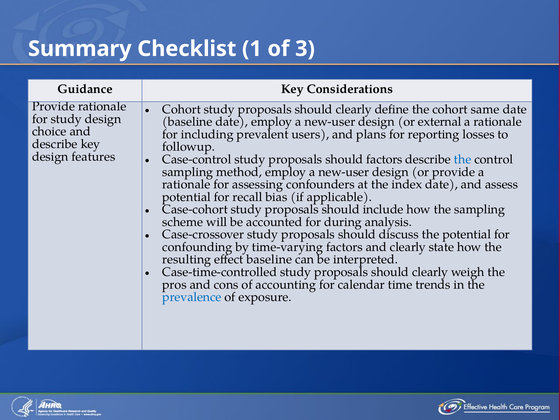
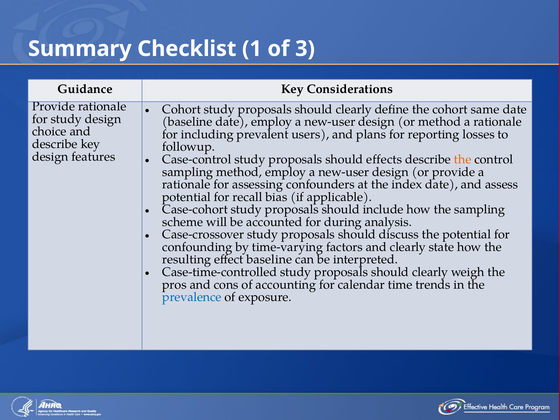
or external: external -> method (440, 122)
should factors: factors -> effects (384, 159)
the colour: blue -> orange (463, 159)
